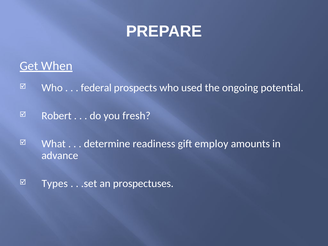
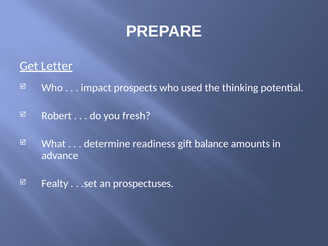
When: When -> Letter (57, 66)
federal: federal -> impact (96, 88)
ongoing: ongoing -> thinking (240, 88)
employ: employ -> balance (212, 144)
Types: Types -> Fealty (55, 184)
